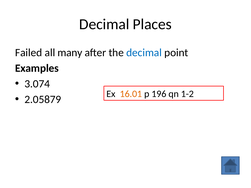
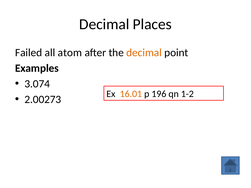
many: many -> atom (70, 53)
decimal colour: blue -> orange (144, 53)
2.05879: 2.05879 -> 2.00273 (43, 100)
